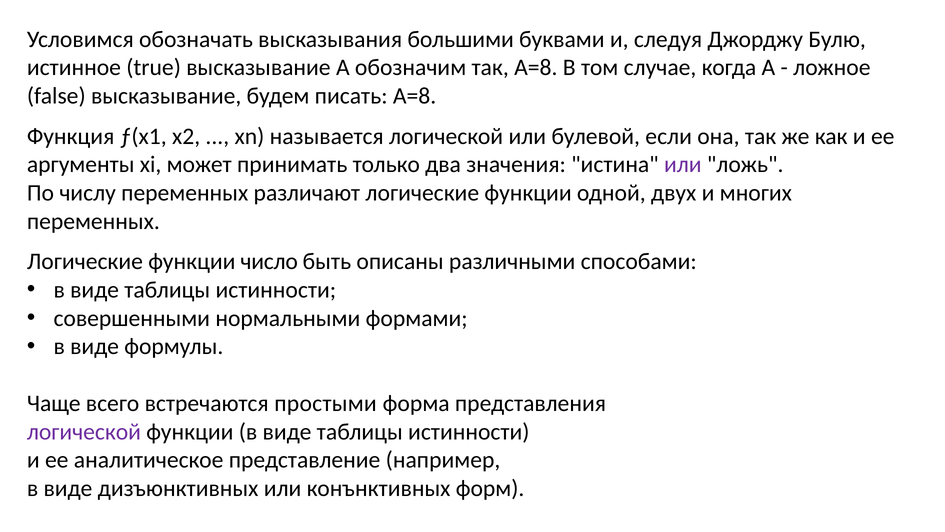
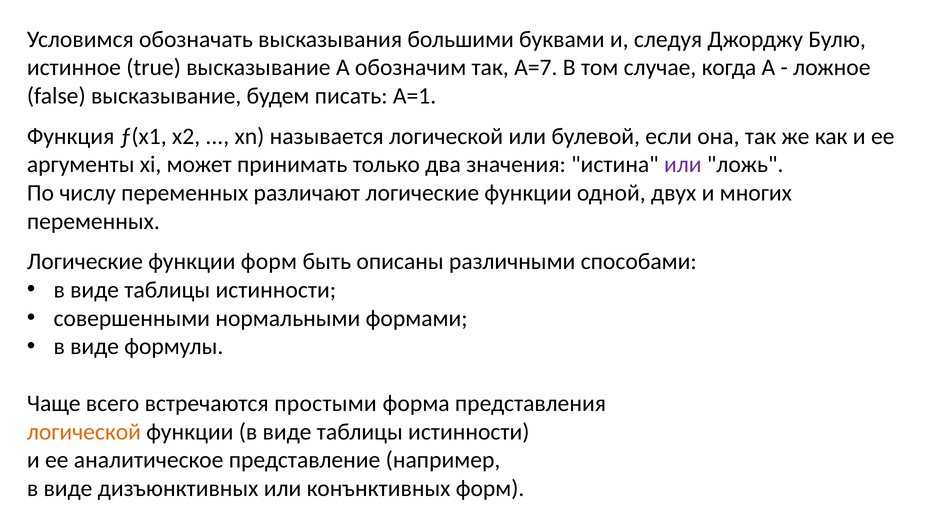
так A=8: A=8 -> A=7 (536, 68)
писать A=8: A=8 -> A=1 (415, 96)
функции число: число -> форм (269, 261)
логической colour: purple -> orange (84, 431)
